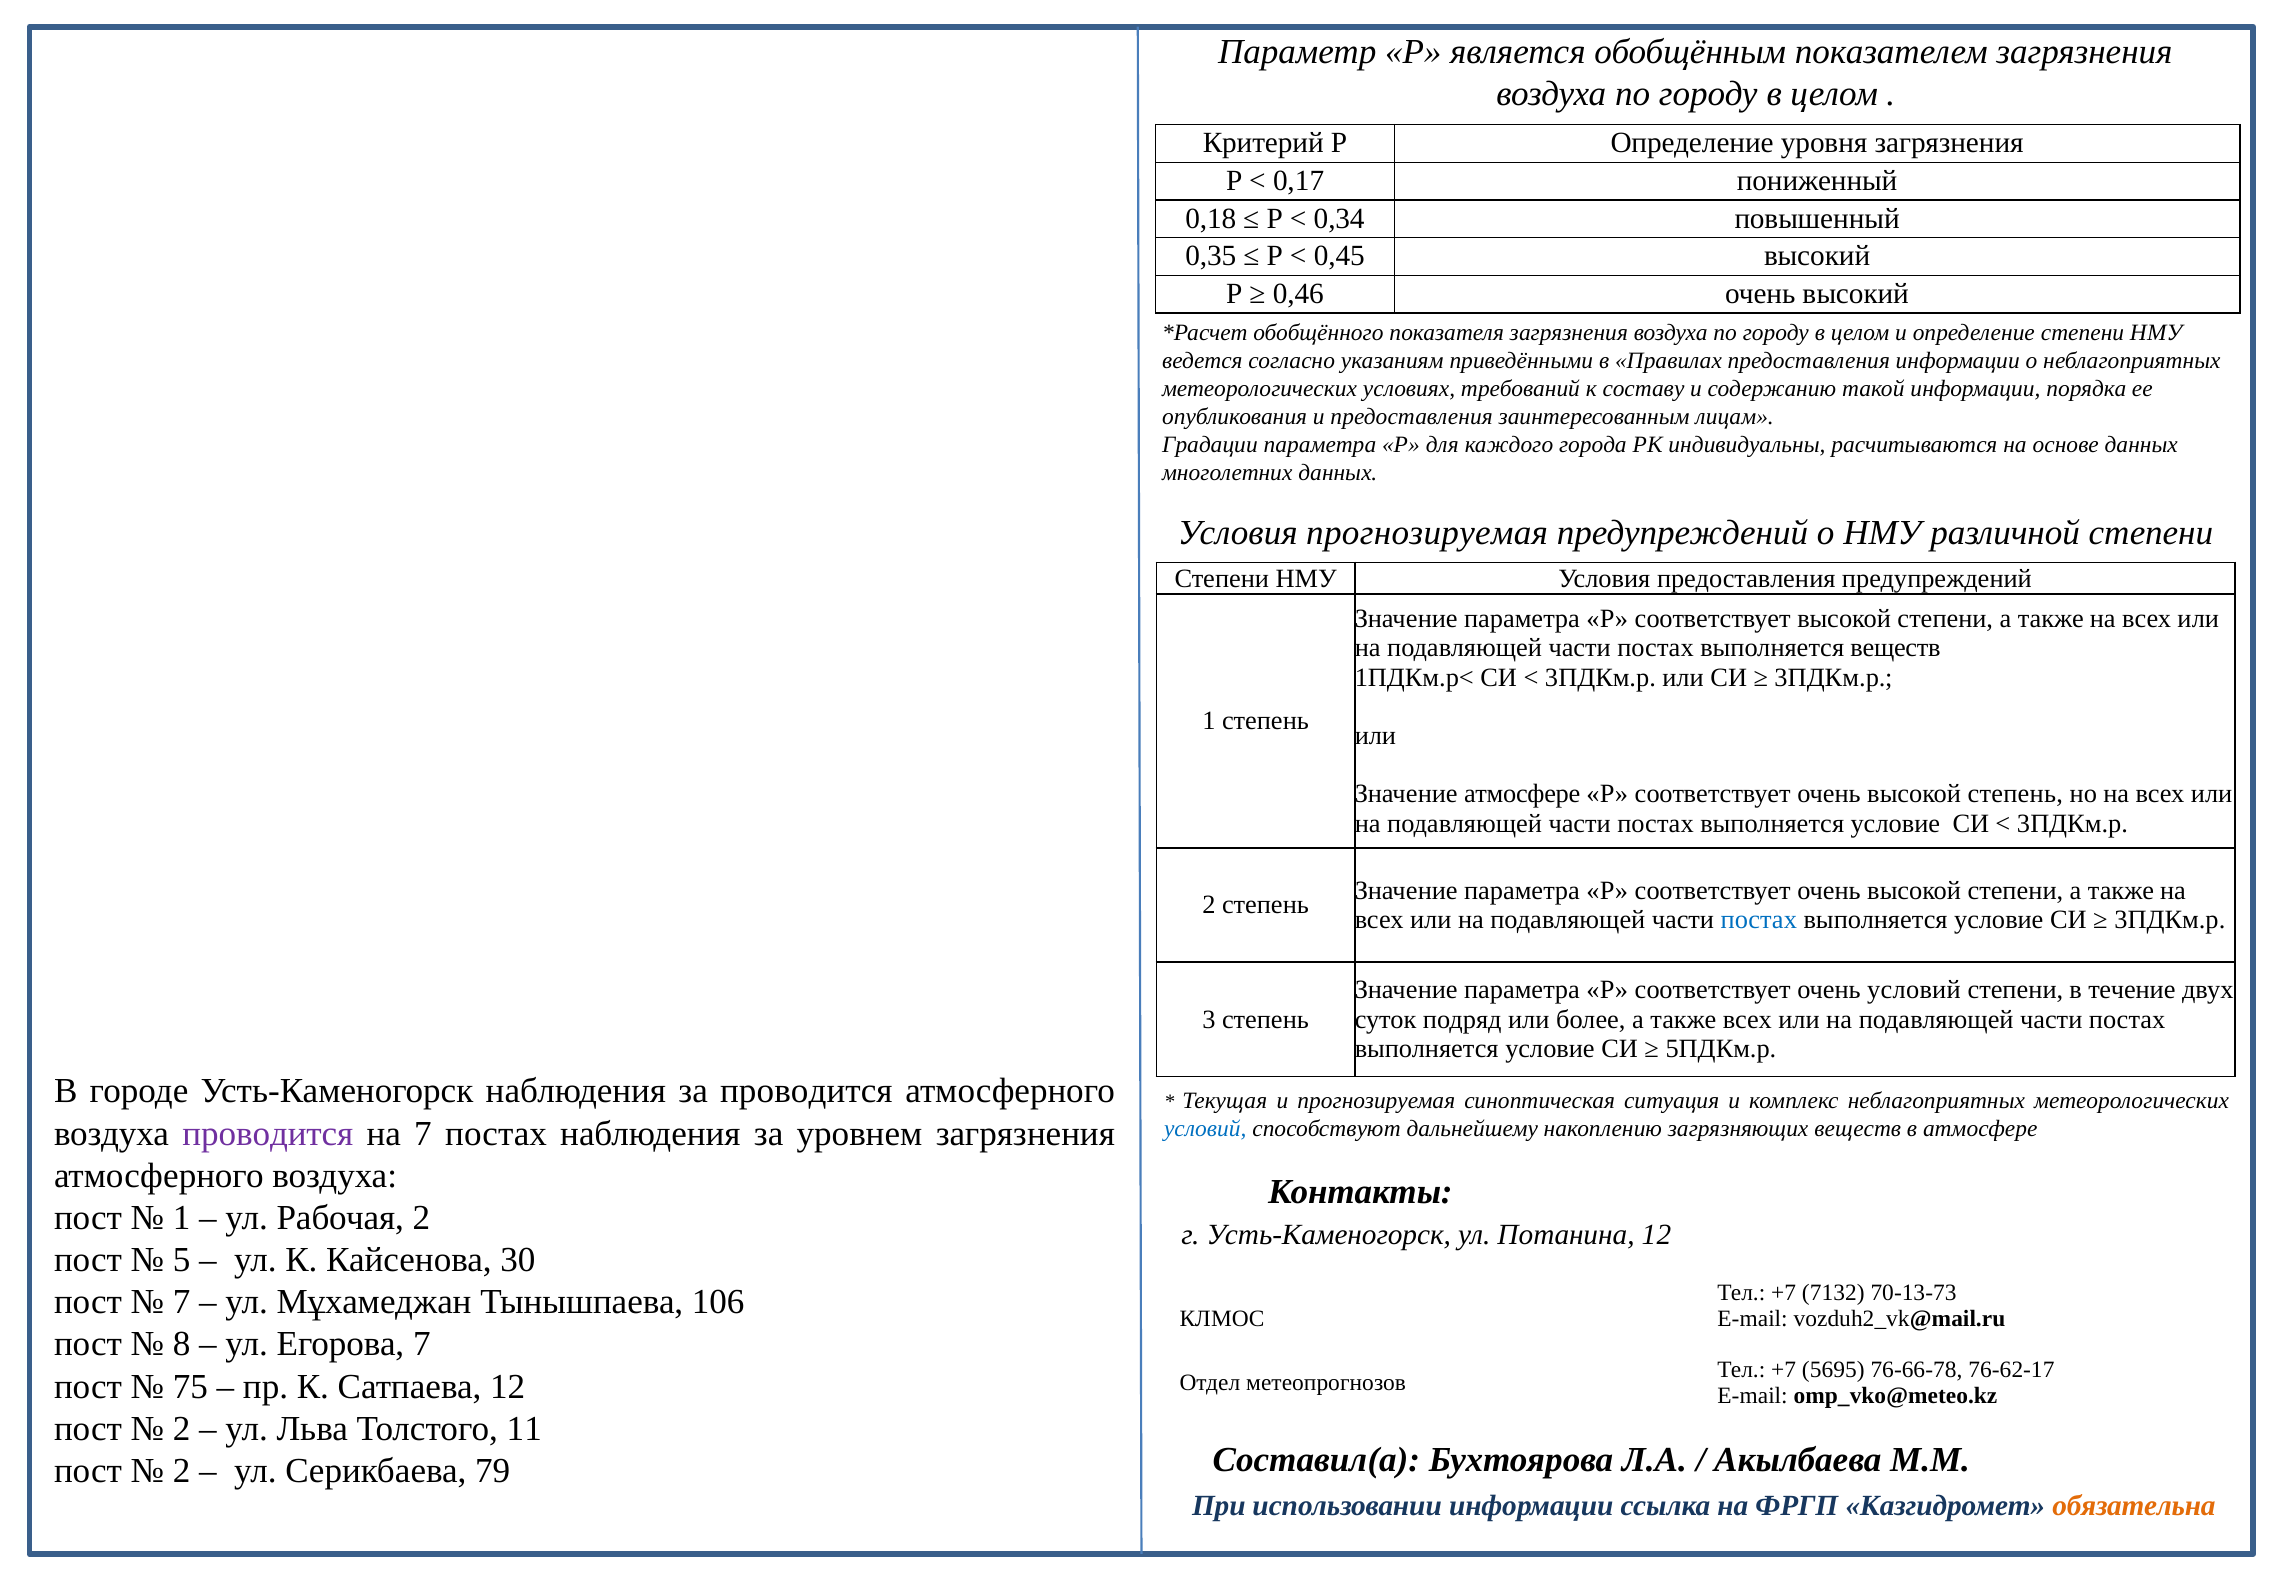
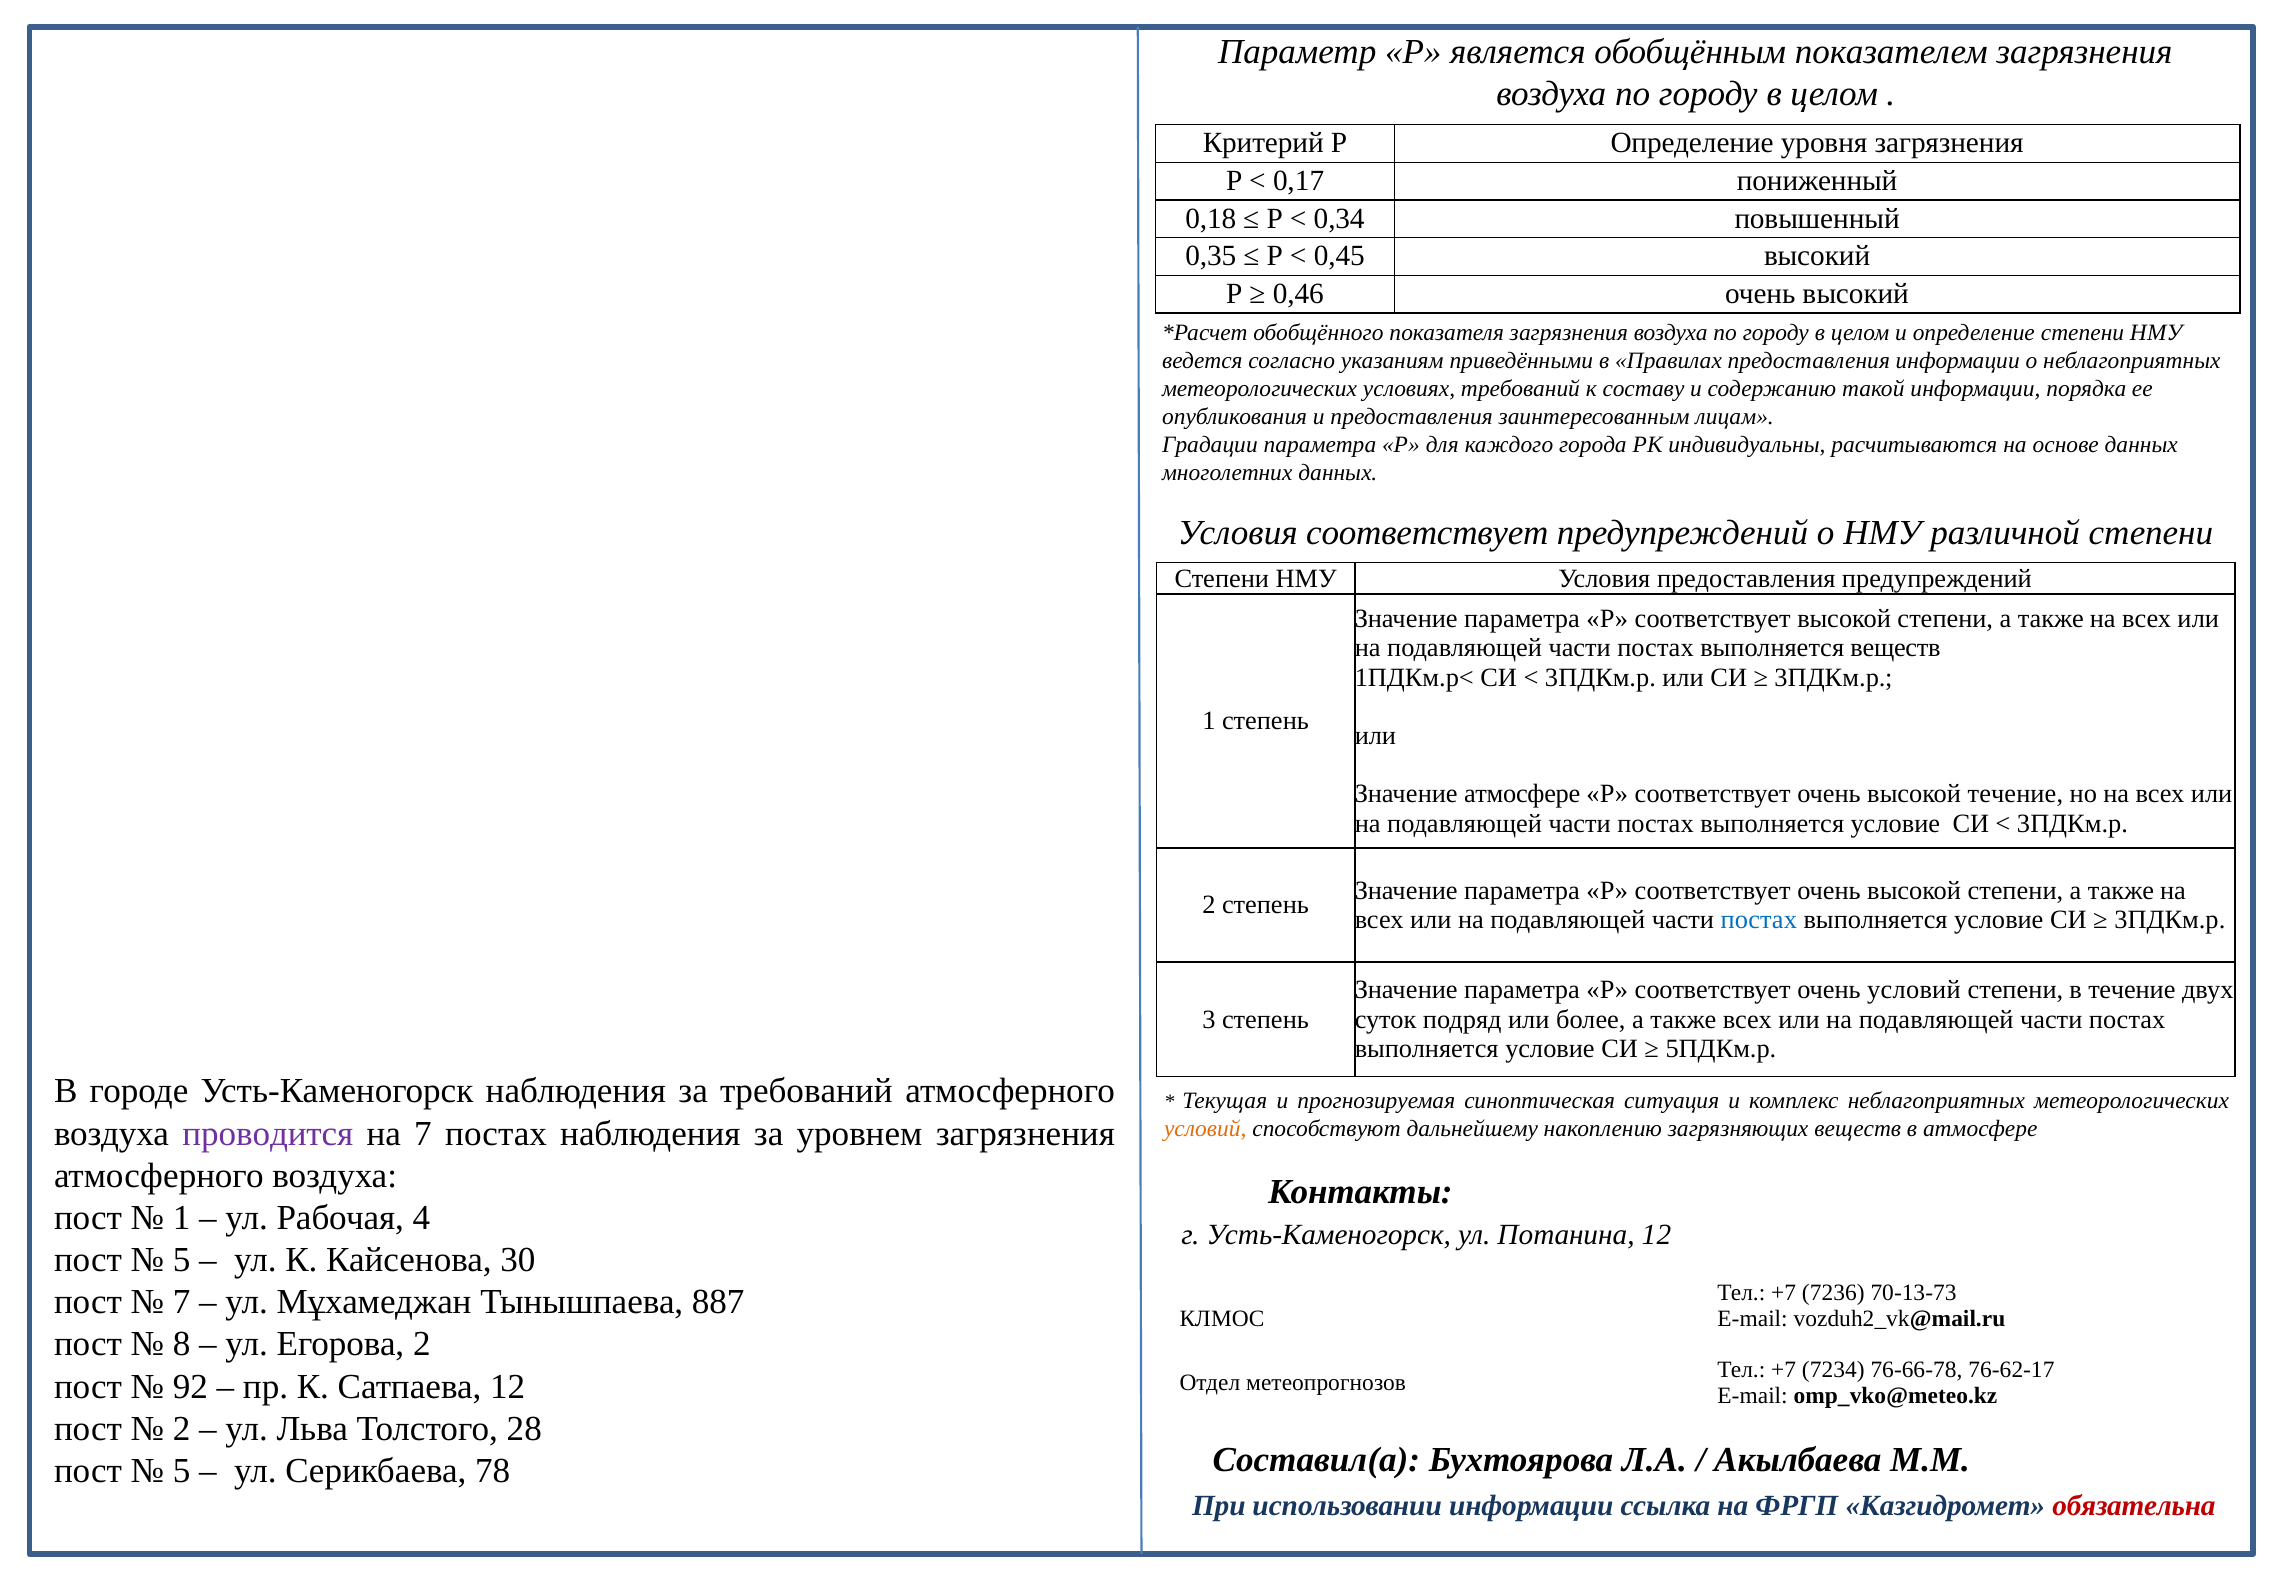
Условия прогнозируемая: прогнозируемая -> соответствует (1427, 533)
высокой степень: степень -> течение (2015, 794)
за проводится: проводится -> требований (806, 1091)
условий colour: blue -> orange (1205, 1129)
Рабочая 2: 2 -> 4 (422, 1217)
7132: 7132 -> 7236 (1833, 1292)
106: 106 -> 887 (718, 1302)
Егорова 7: 7 -> 2 (422, 1344)
5695: 5695 -> 7234 (1833, 1370)
75: 75 -> 92 (190, 1386)
11: 11 -> 28 (524, 1428)
2: 2 -> 5 (182, 1470)
79: 79 -> 78 (493, 1470)
обязательна colour: orange -> red (2134, 1505)
